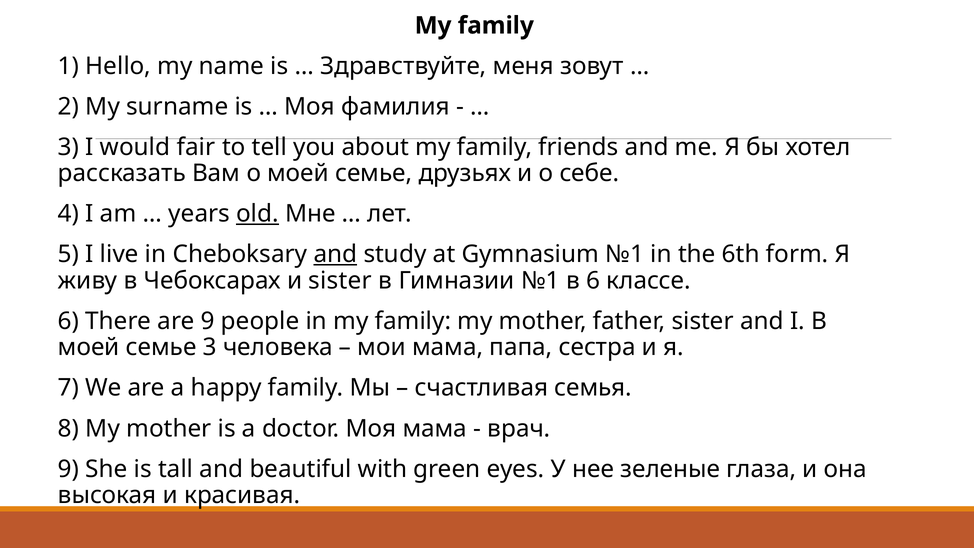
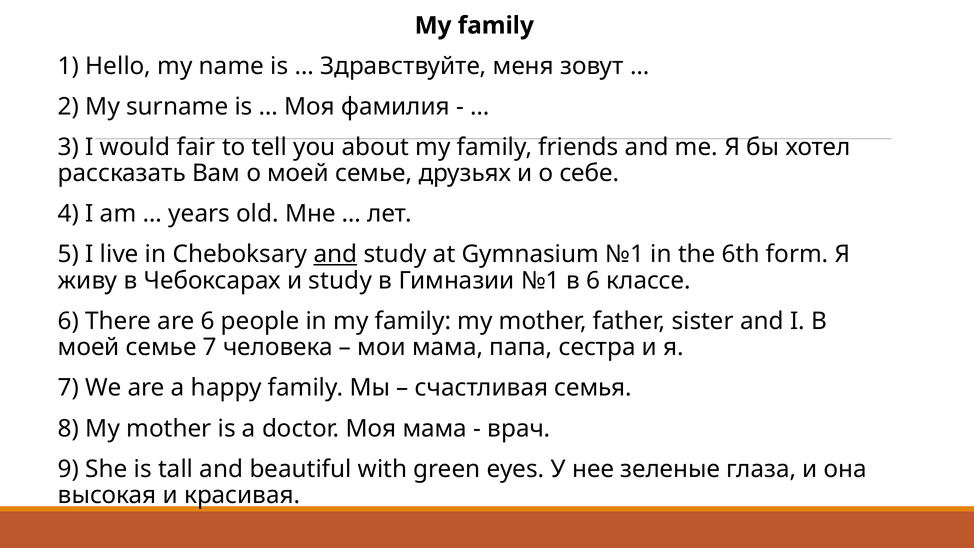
old underline: present -> none (257, 214)
и sister: sister -> study (340, 281)
are 9: 9 -> 6 (208, 321)
семье 3: 3 -> 7 (210, 347)
